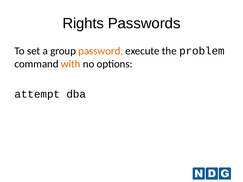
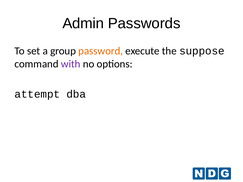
Rights: Rights -> Admin (83, 24)
problem: problem -> suppose (202, 51)
with colour: orange -> purple (71, 64)
